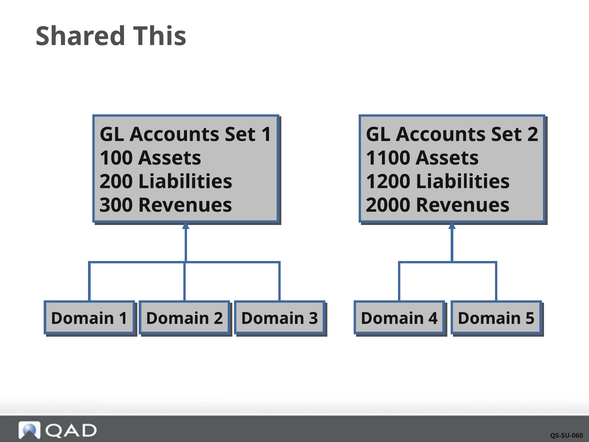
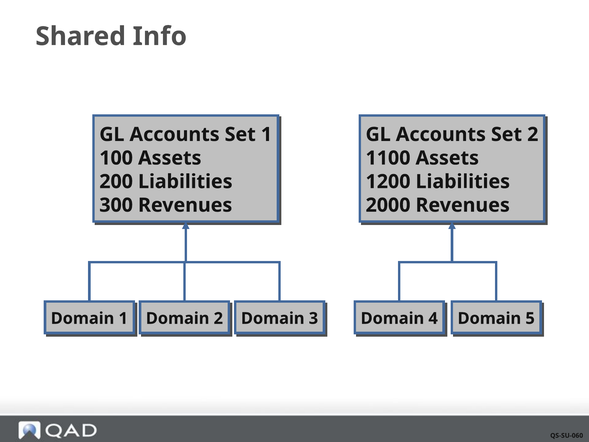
This: This -> Info (160, 36)
